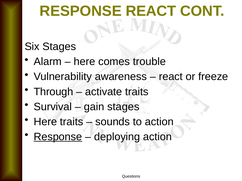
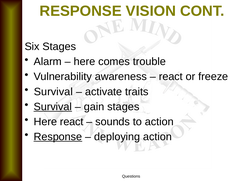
RESPONSE REACT: REACT -> VISION (151, 11)
Through: Through -> Survival (53, 92)
Survival underline: none -> present (53, 107)
Here traits: traits -> react (72, 122)
